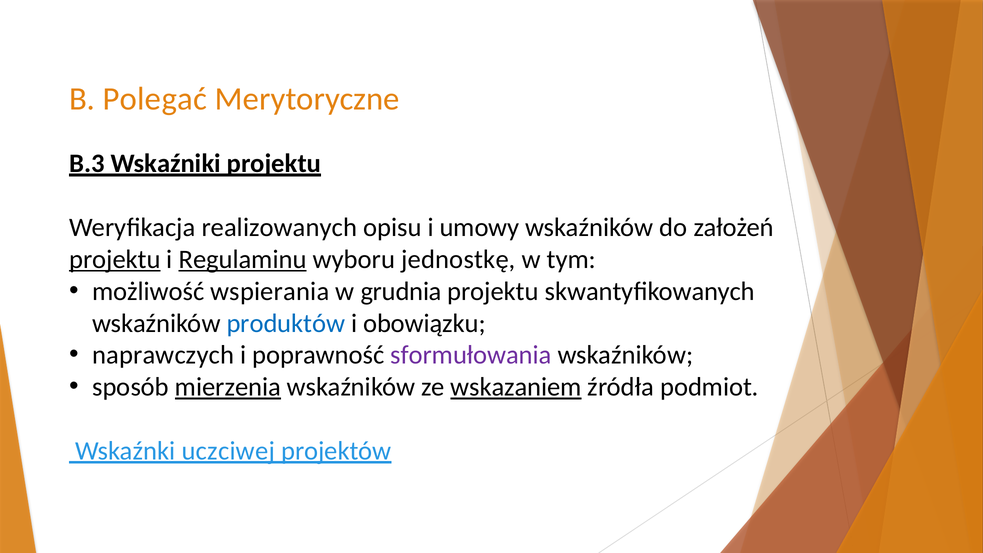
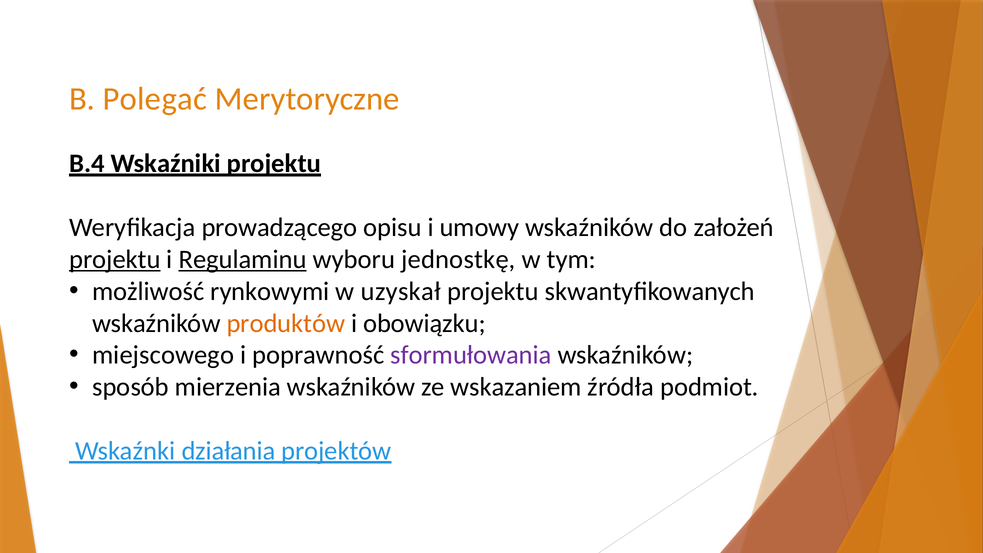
B.3: B.3 -> B.4 (87, 164)
realizowanych: realizowanych -> prowadzącego (279, 227)
wspierania: wspierania -> rynkowymi (270, 291)
grudnia: grudnia -> uzyskał (401, 291)
produktów colour: blue -> orange (286, 323)
naprawczych: naprawczych -> miejscowego (163, 355)
mierzenia underline: present -> none (228, 387)
wskazaniem underline: present -> none (516, 387)
uczciwej: uczciwej -> działania (228, 451)
